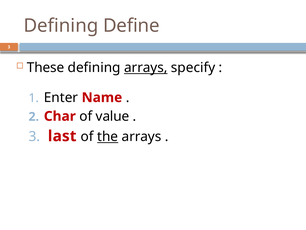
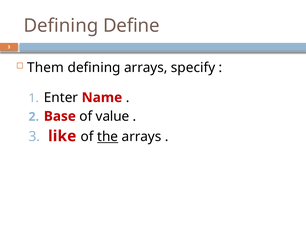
These: These -> Them (45, 68)
arrays underline: present -> none (146, 68)
Char: Char -> Base (60, 116)
last: last -> like (62, 136)
